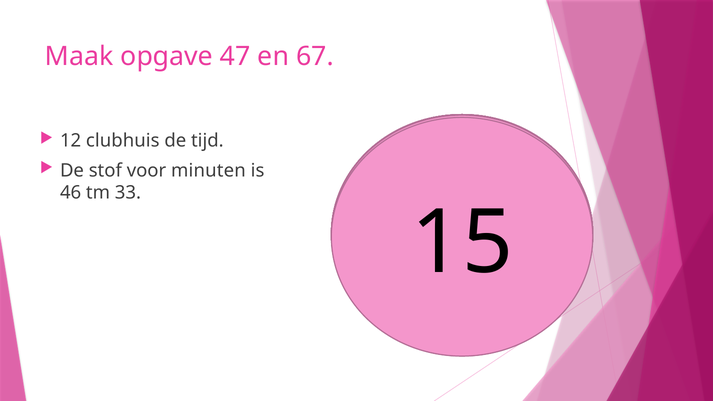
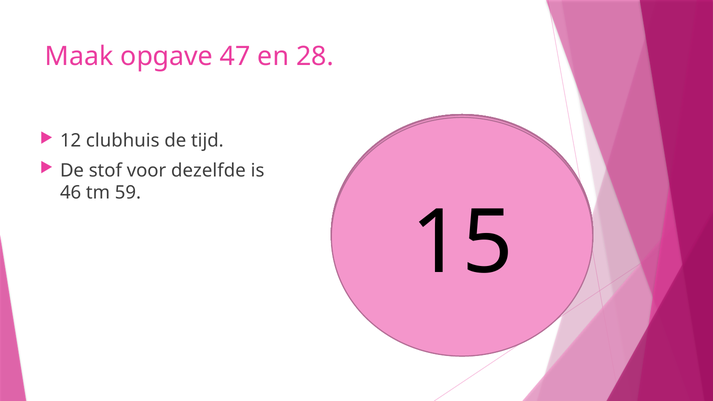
67: 67 -> 28 (315, 56)
minuten: minuten -> dezelfde (208, 171)
33: 33 -> 59 (128, 193)
